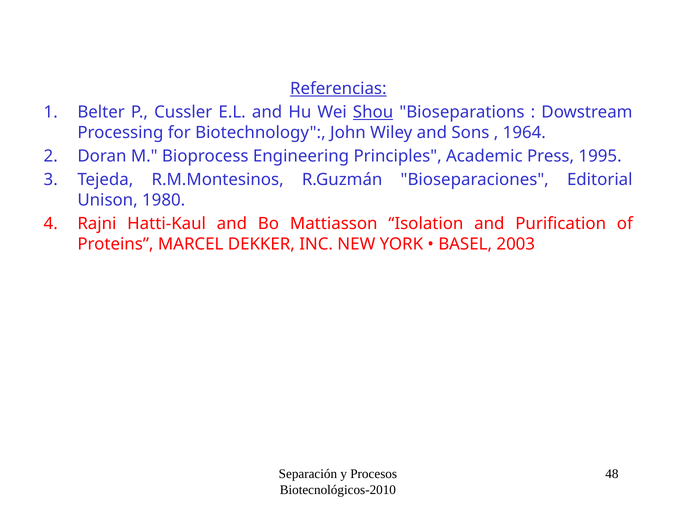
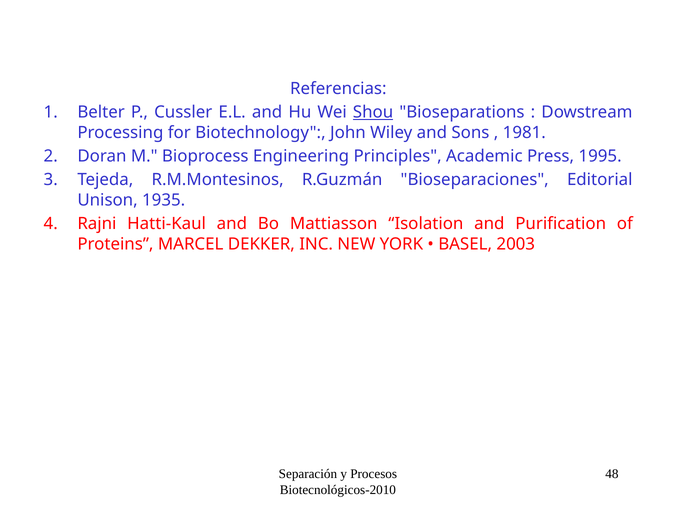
Referencias underline: present -> none (338, 89)
1964: 1964 -> 1981 (524, 132)
1980: 1980 -> 1935 (164, 200)
